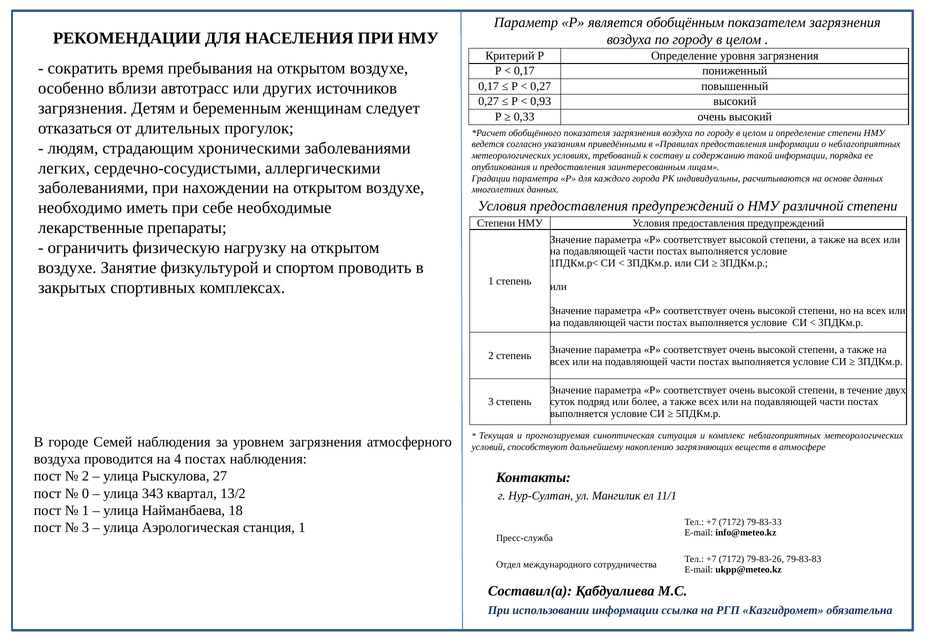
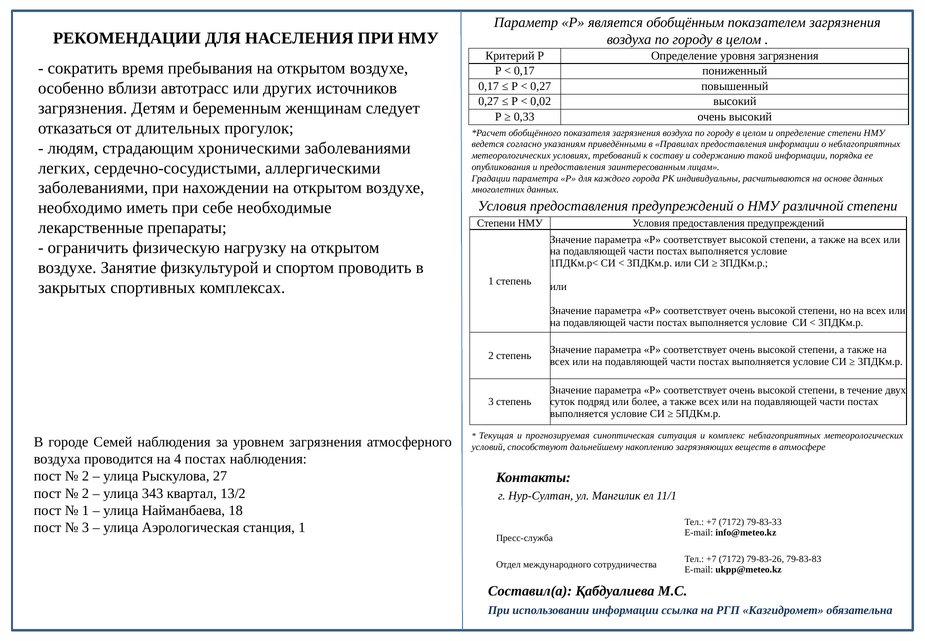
0,93: 0,93 -> 0,02 (541, 101)
0: 0 -> 2 (86, 493)
